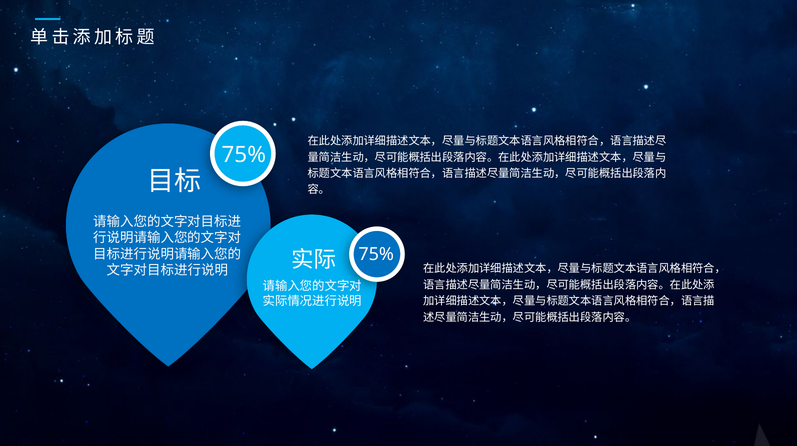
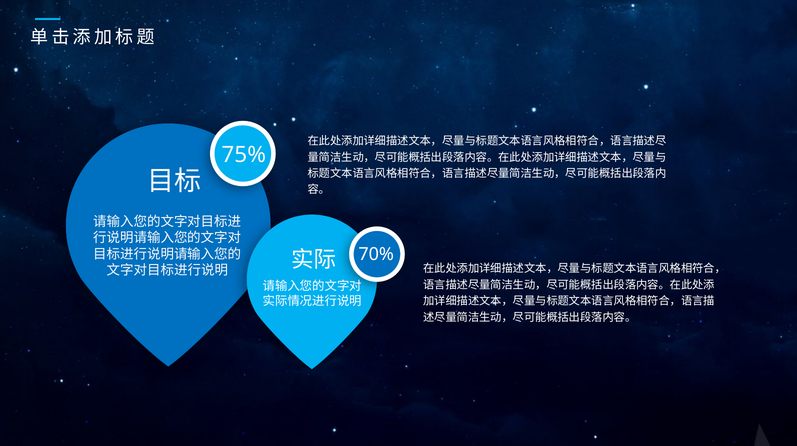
75%: 75% -> 70% (376, 254)
